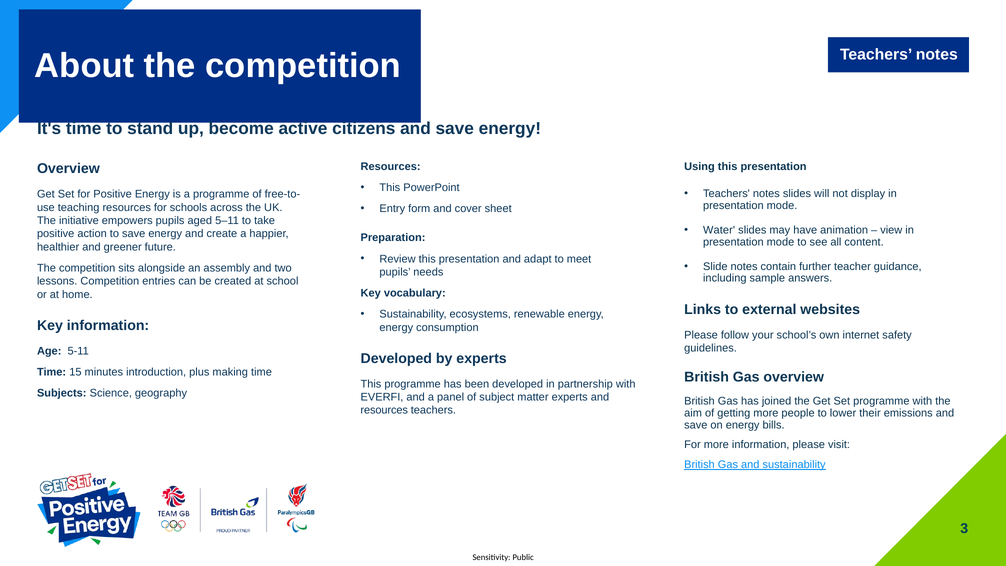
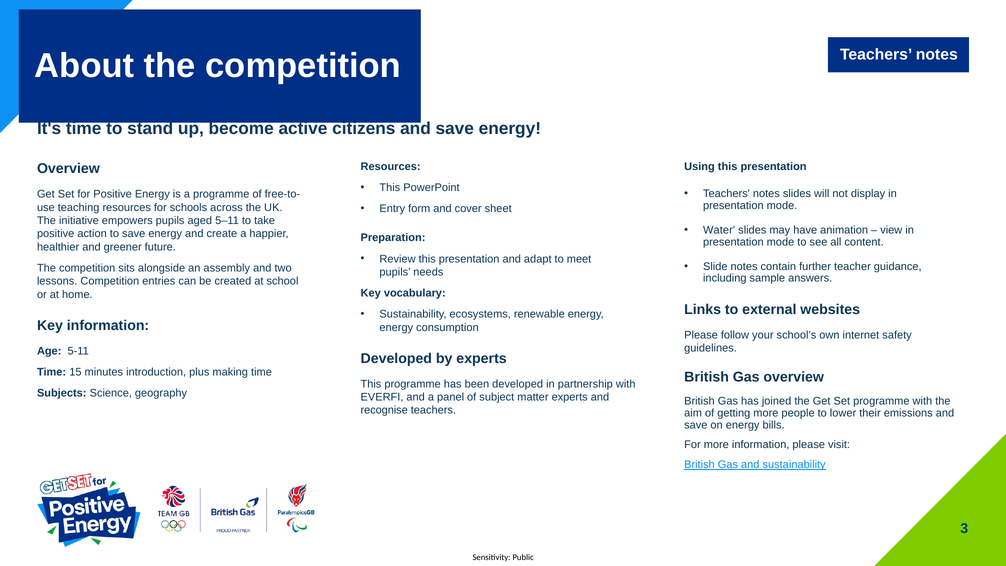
resources: resources -> recognise (384, 410)
